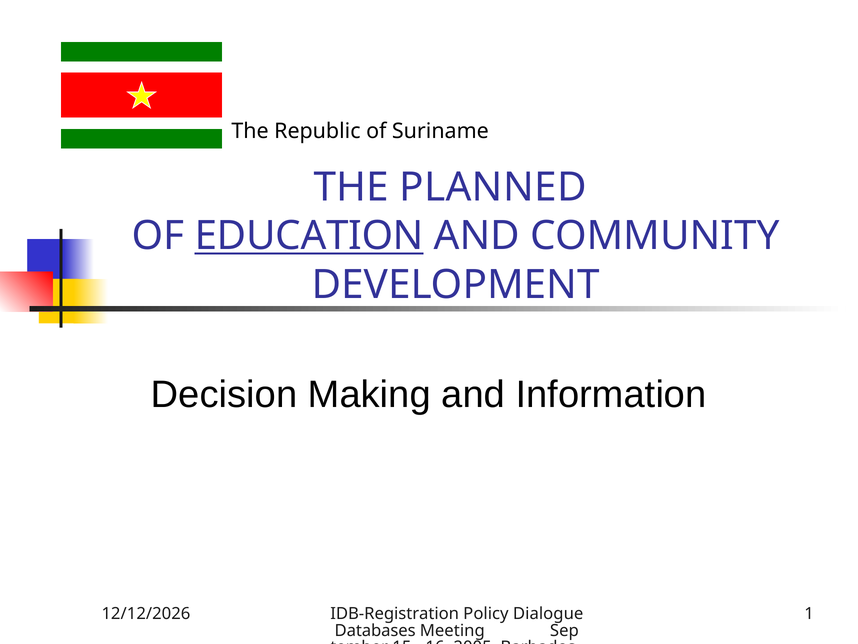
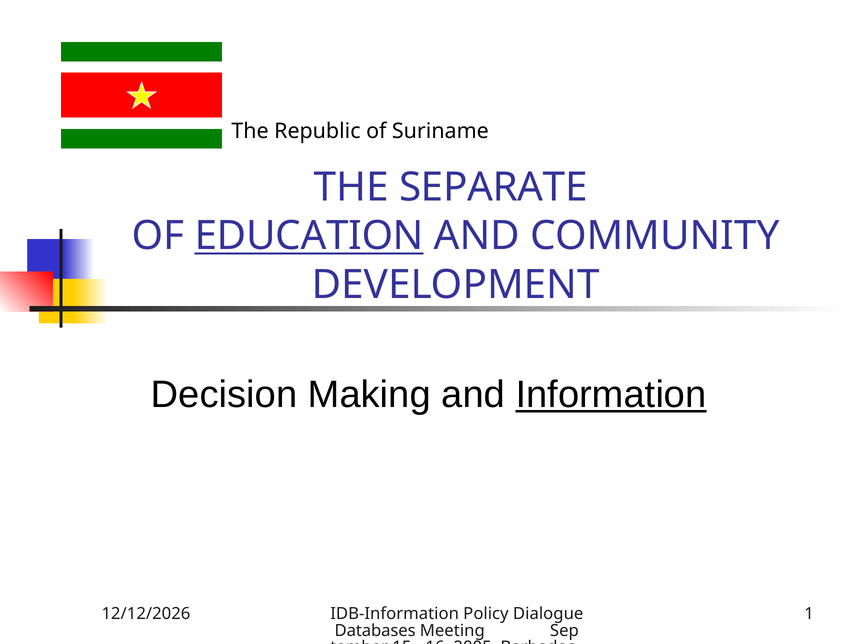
PLANNED: PLANNED -> SEPARATE (493, 187)
Information underline: none -> present (611, 394)
IDB-Registration: IDB-Registration -> IDB-Information (395, 613)
